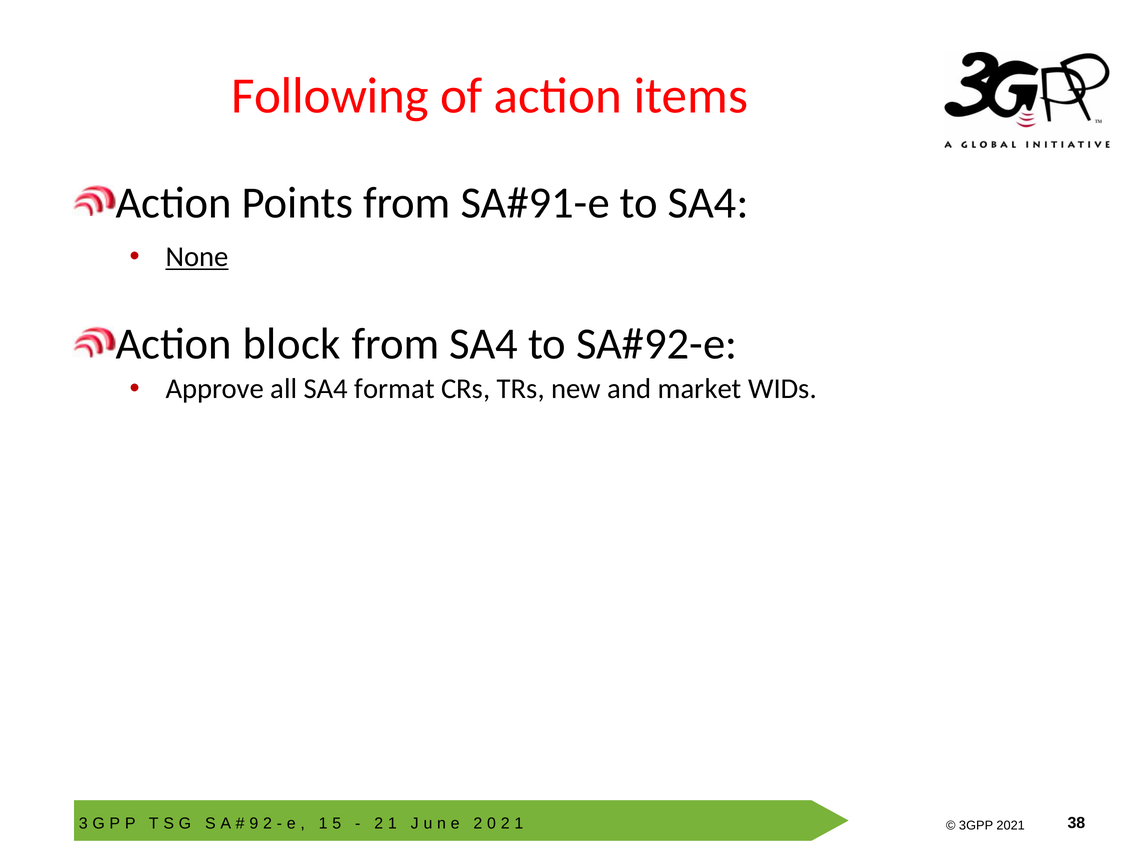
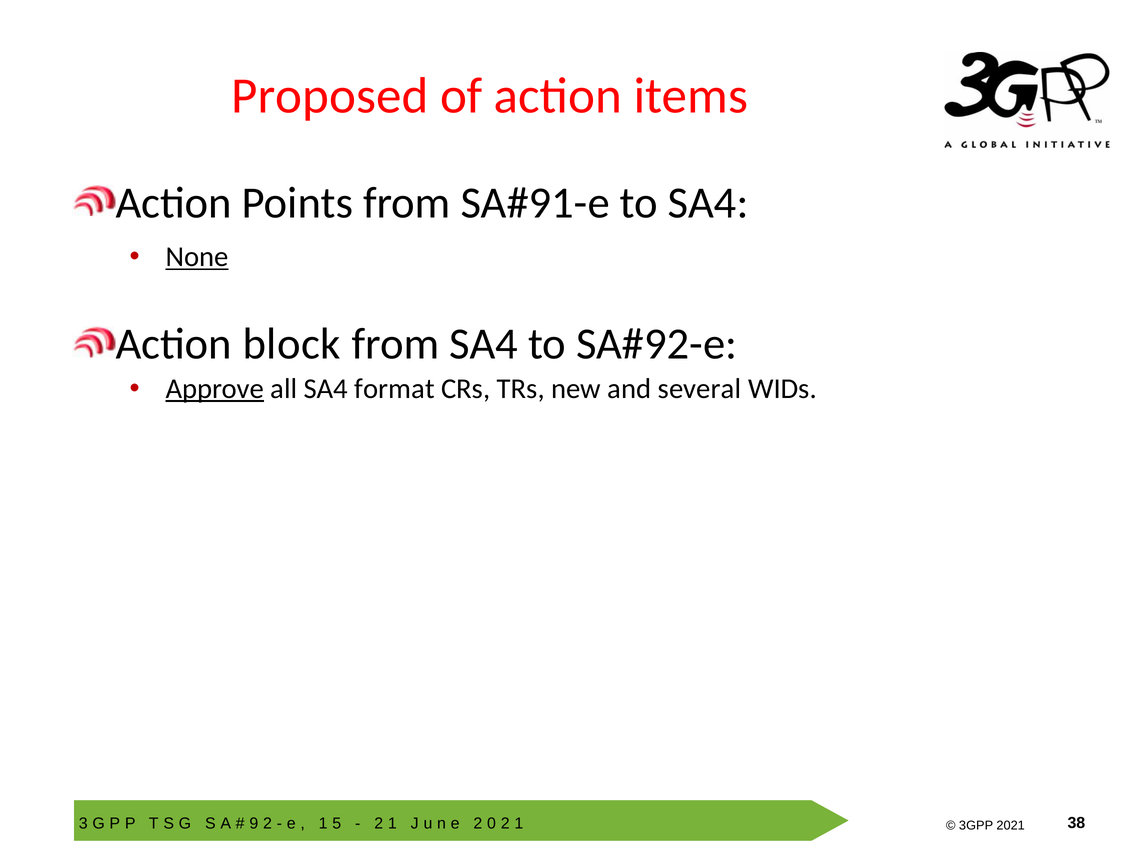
Following: Following -> Proposed (330, 96)
Approve underline: none -> present (215, 389)
market: market -> several (700, 389)
